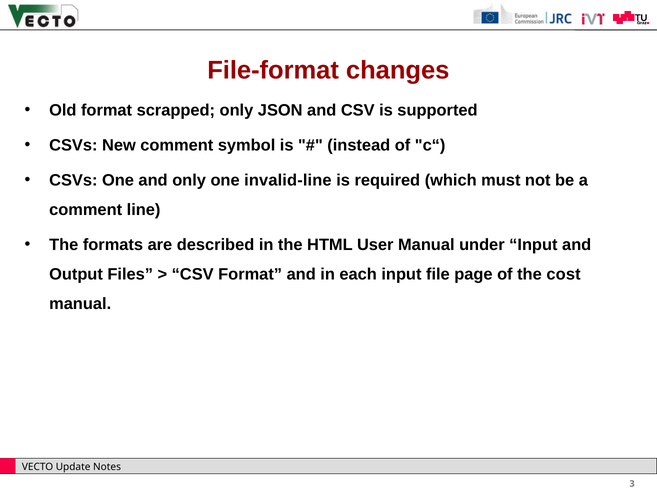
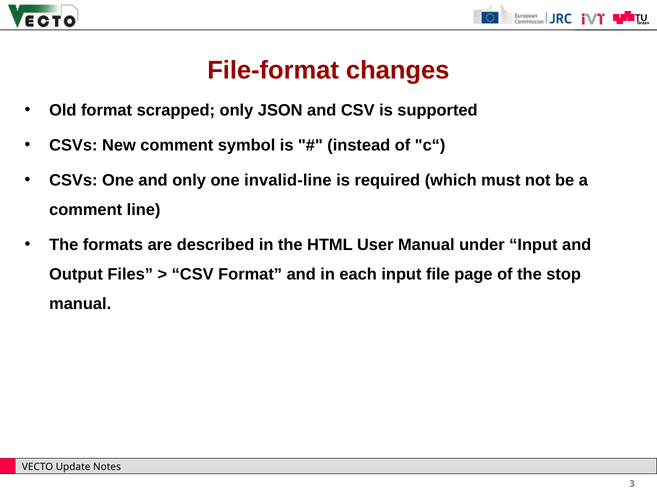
cost: cost -> stop (564, 274)
